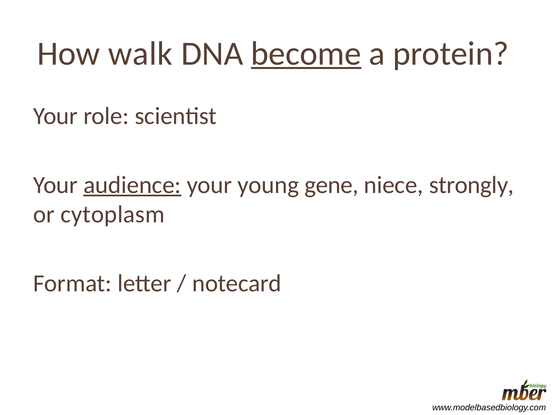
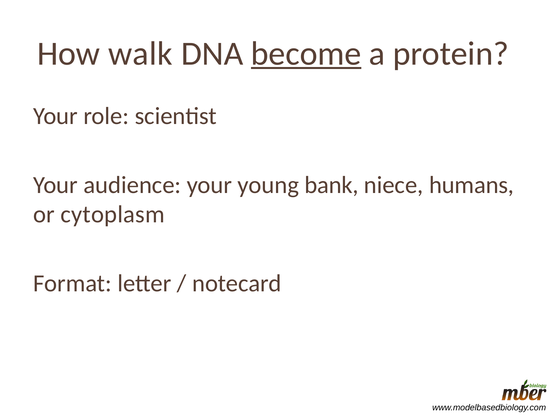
audience underline: present -> none (132, 185)
gene: gene -> bank (332, 185)
strongly: strongly -> humans (472, 185)
